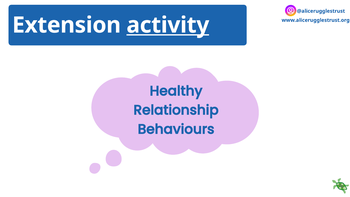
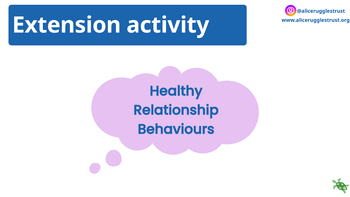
activity underline: present -> none (168, 25)
